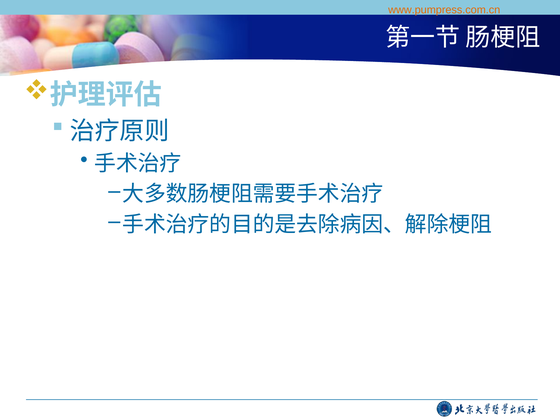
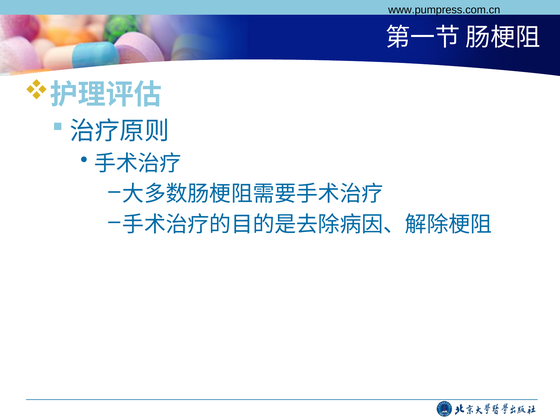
www.pumpress.com.cn colour: orange -> black (444, 10)
